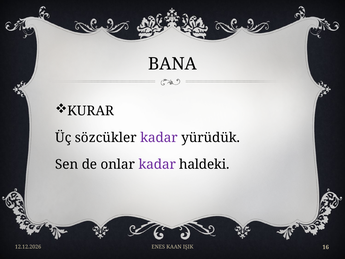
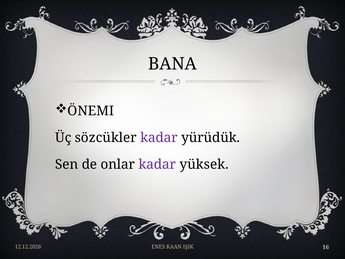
KURAR: KURAR -> ÖNEMI (91, 111)
haldeki: haldeki -> yüksek (204, 164)
